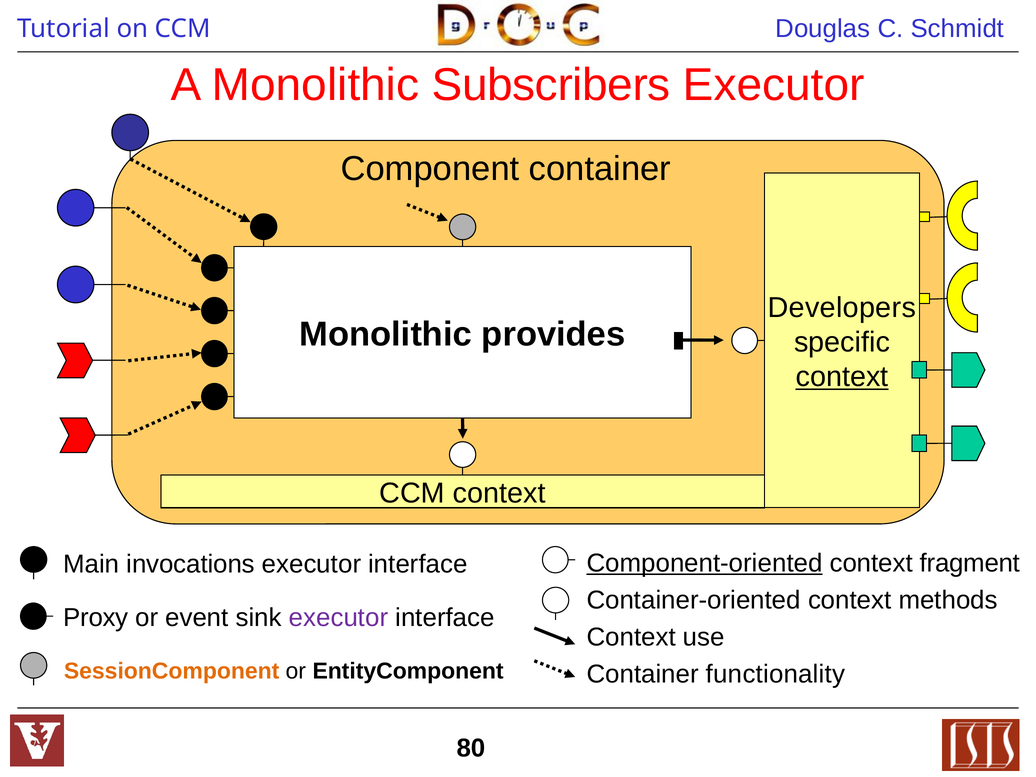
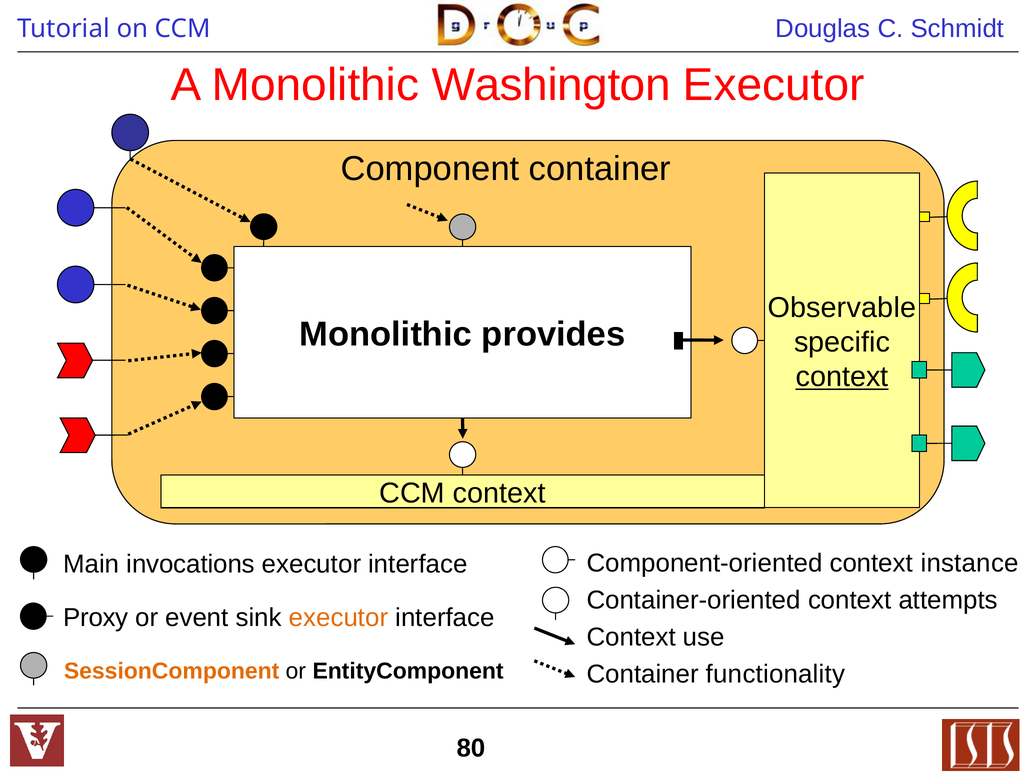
Subscribers: Subscribers -> Washington (551, 85)
Developers: Developers -> Observable (842, 308)
Component-oriented underline: present -> none (705, 563)
fragment: fragment -> instance (970, 563)
methods: methods -> attempts (948, 600)
executor colour: purple -> orange (339, 618)
